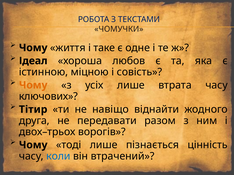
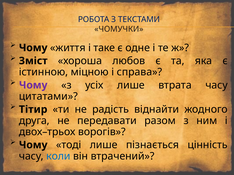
Ідеал: Ідеал -> Зміст (33, 61)
совість: совість -> справа (139, 72)
Чому colour: orange -> purple (33, 85)
ключових: ключових -> цитатами (48, 97)
навіщо: навіщо -> радість (111, 110)
